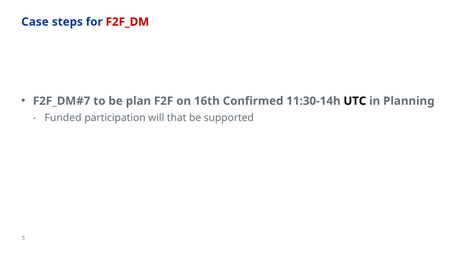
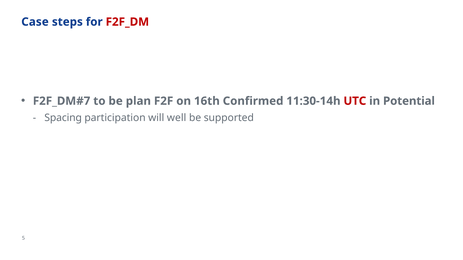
UTC colour: black -> red (355, 101)
Planning: Planning -> Potential (409, 101)
Funded: Funded -> Spacing (63, 118)
that: that -> well (177, 118)
